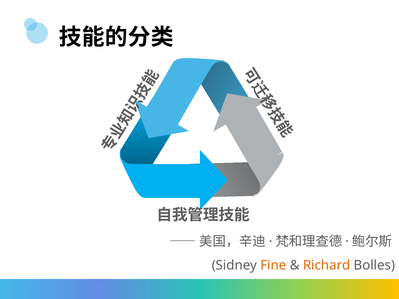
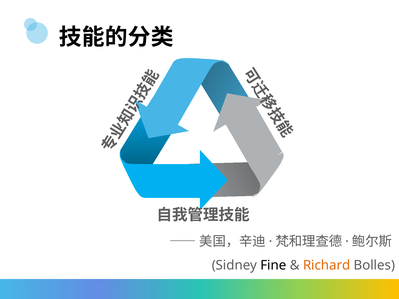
Fine colour: orange -> black (273, 266)
